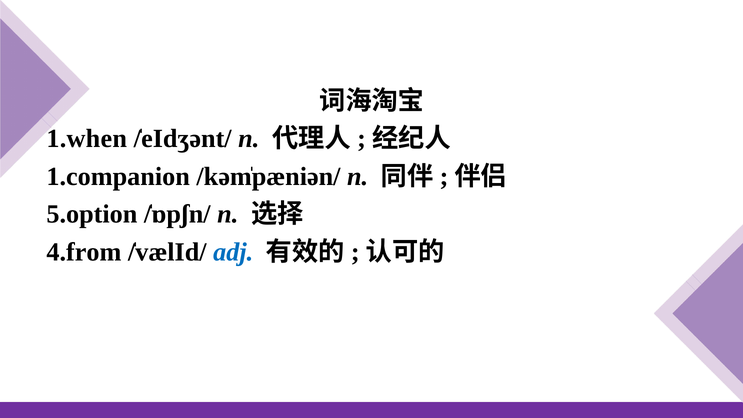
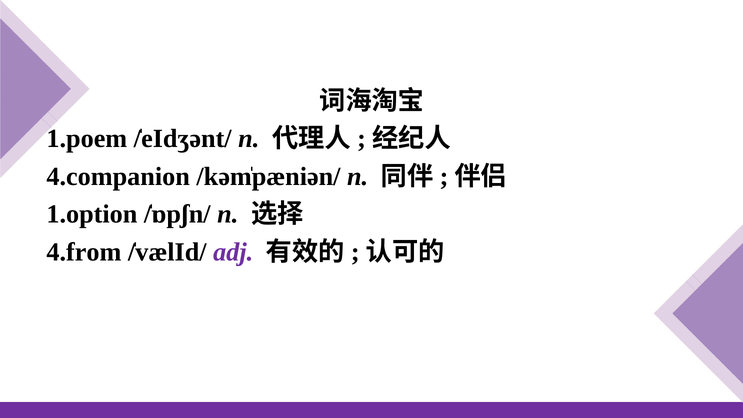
1.when: 1.when -> 1.poem (87, 139)
1.companion: 1.companion -> 4.companion (118, 177)
5.option: 5.option -> 1.option (92, 214)
adj colour: blue -> purple (233, 252)
